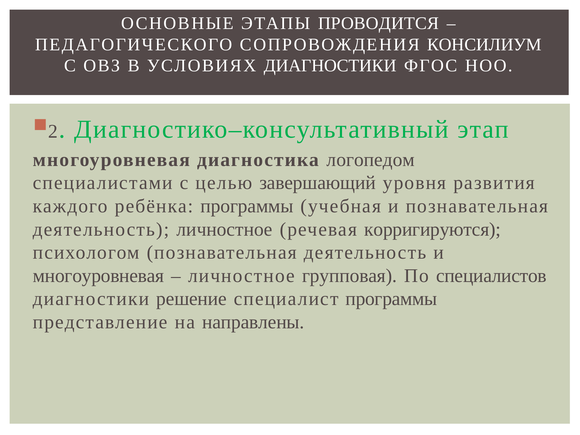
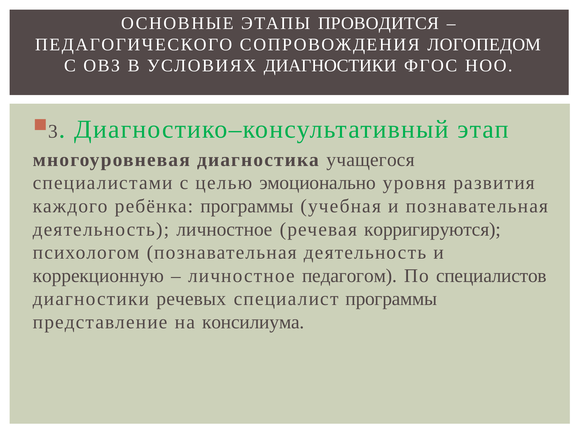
КОНСИЛИУМ: КОНСИЛИУМ -> ЛОГОПЕДОМ (484, 45)
2: 2 -> 3 (53, 131)
логопедом: логопедом -> учащегося (371, 160)
завершающий: завершающий -> эмоционально (318, 183)
многоуровневая: многоуровневая -> коррекционную (98, 276)
групповая: групповая -> педагогом (350, 276)
решение: решение -> речевых (191, 299)
направлены: направлены -> консилиума (253, 322)
